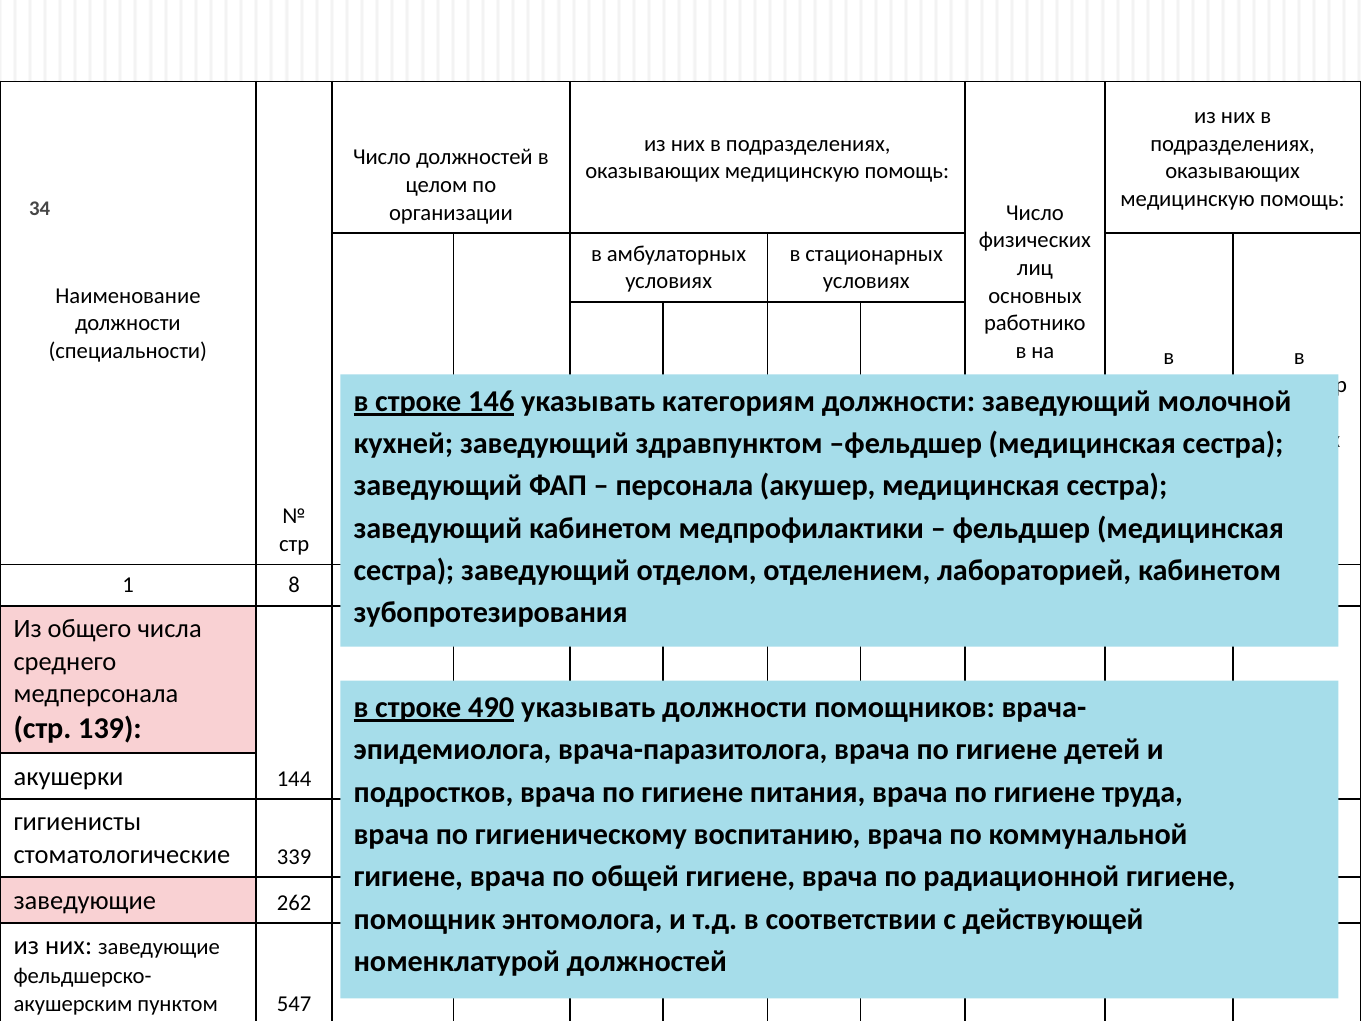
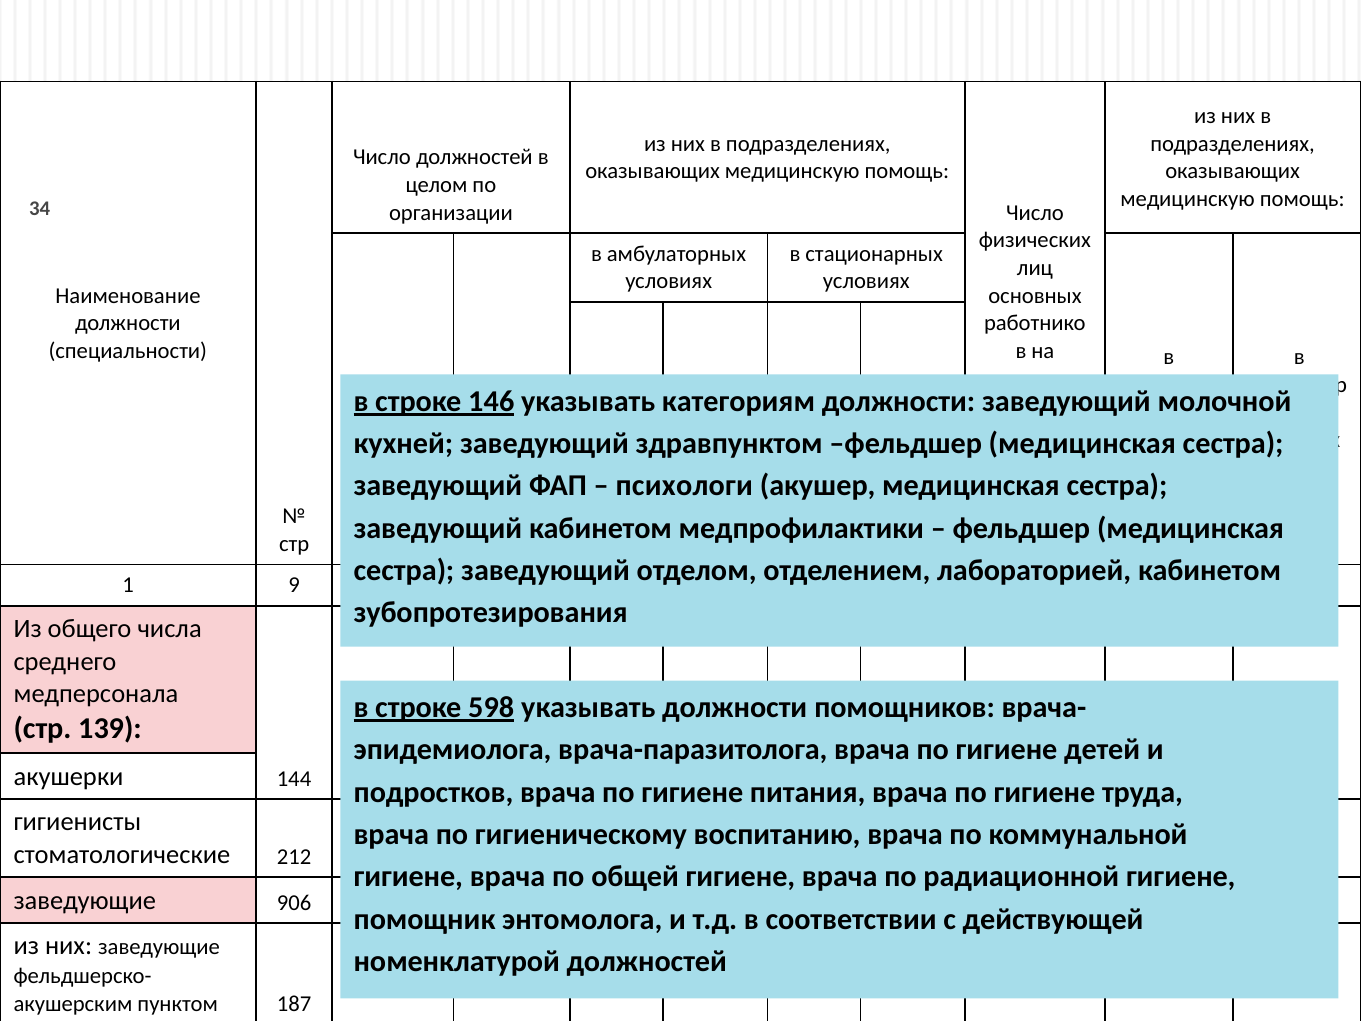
персонала: персонала -> психологи (684, 486)
1 8: 8 -> 9 (294, 585)
490: 490 -> 598 (491, 707)
339: 339 -> 212 (294, 856)
262: 262 -> 906 (294, 902)
547: 547 -> 187 (294, 1003)
